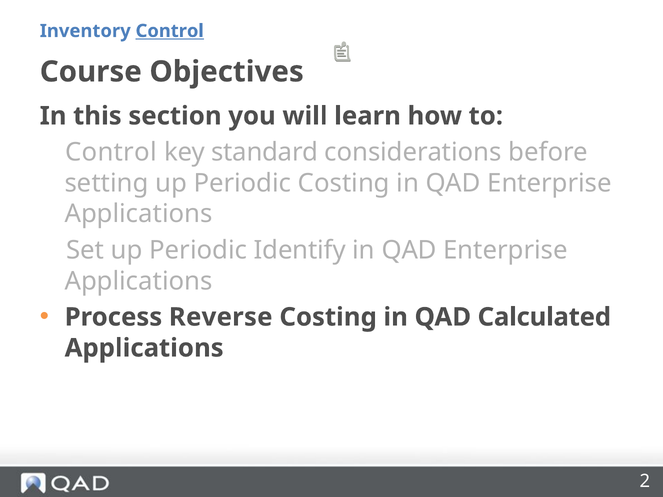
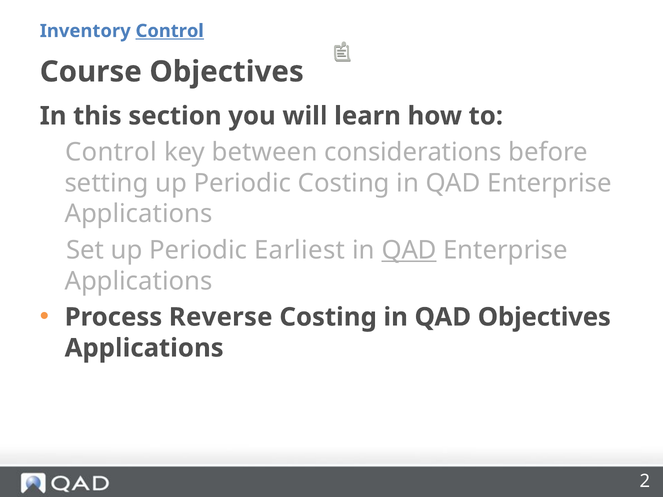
standard: standard -> between (265, 152)
Identify: Identify -> Earliest (300, 250)
QAD underline: none -> present (409, 250)
QAD Calculated: Calculated -> Objectives (544, 317)
